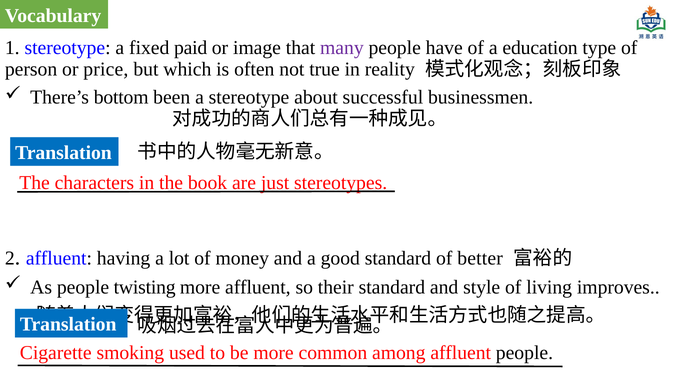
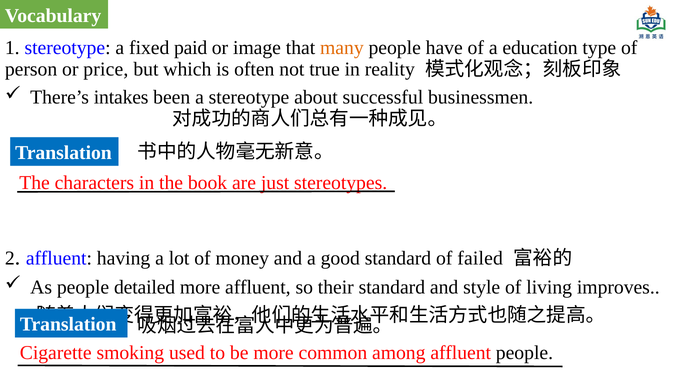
many colour: purple -> orange (342, 48)
bottom: bottom -> intakes (121, 97)
better: better -> failed (480, 258)
twisting: twisting -> detailed (145, 287)
